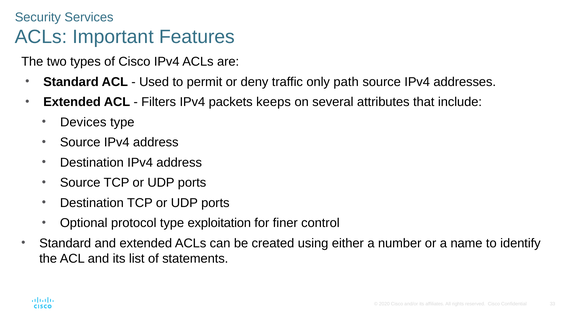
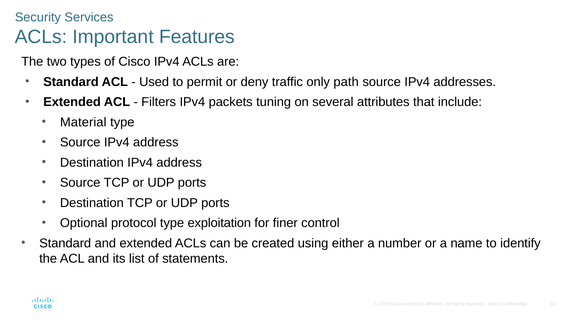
keeps: keeps -> tuning (274, 102)
Devices: Devices -> Material (83, 122)
